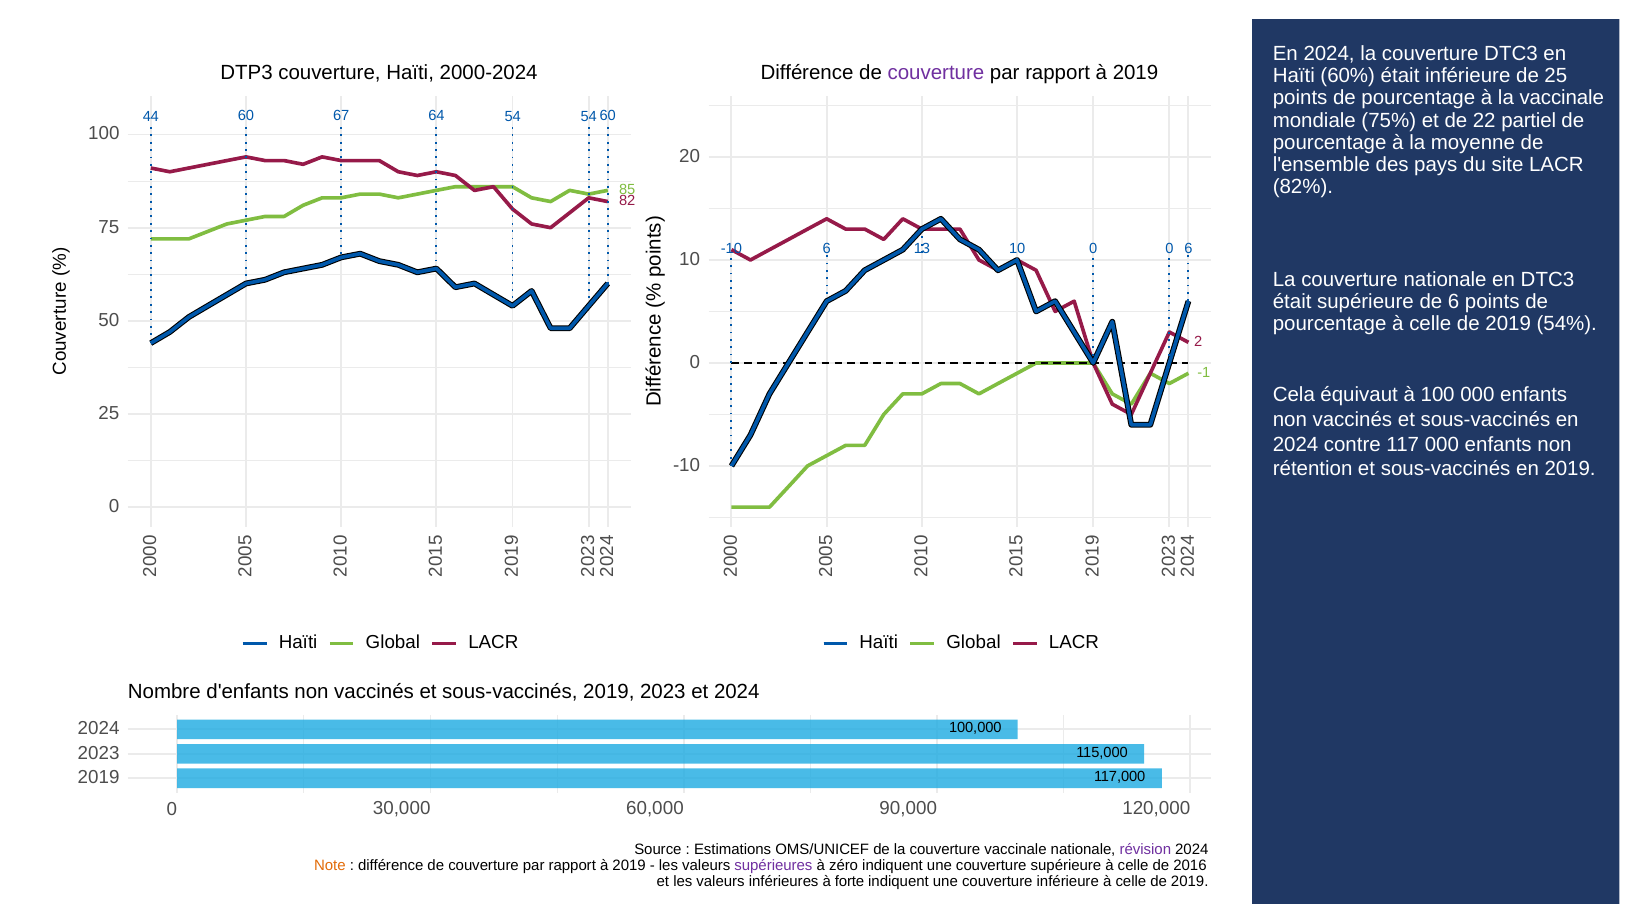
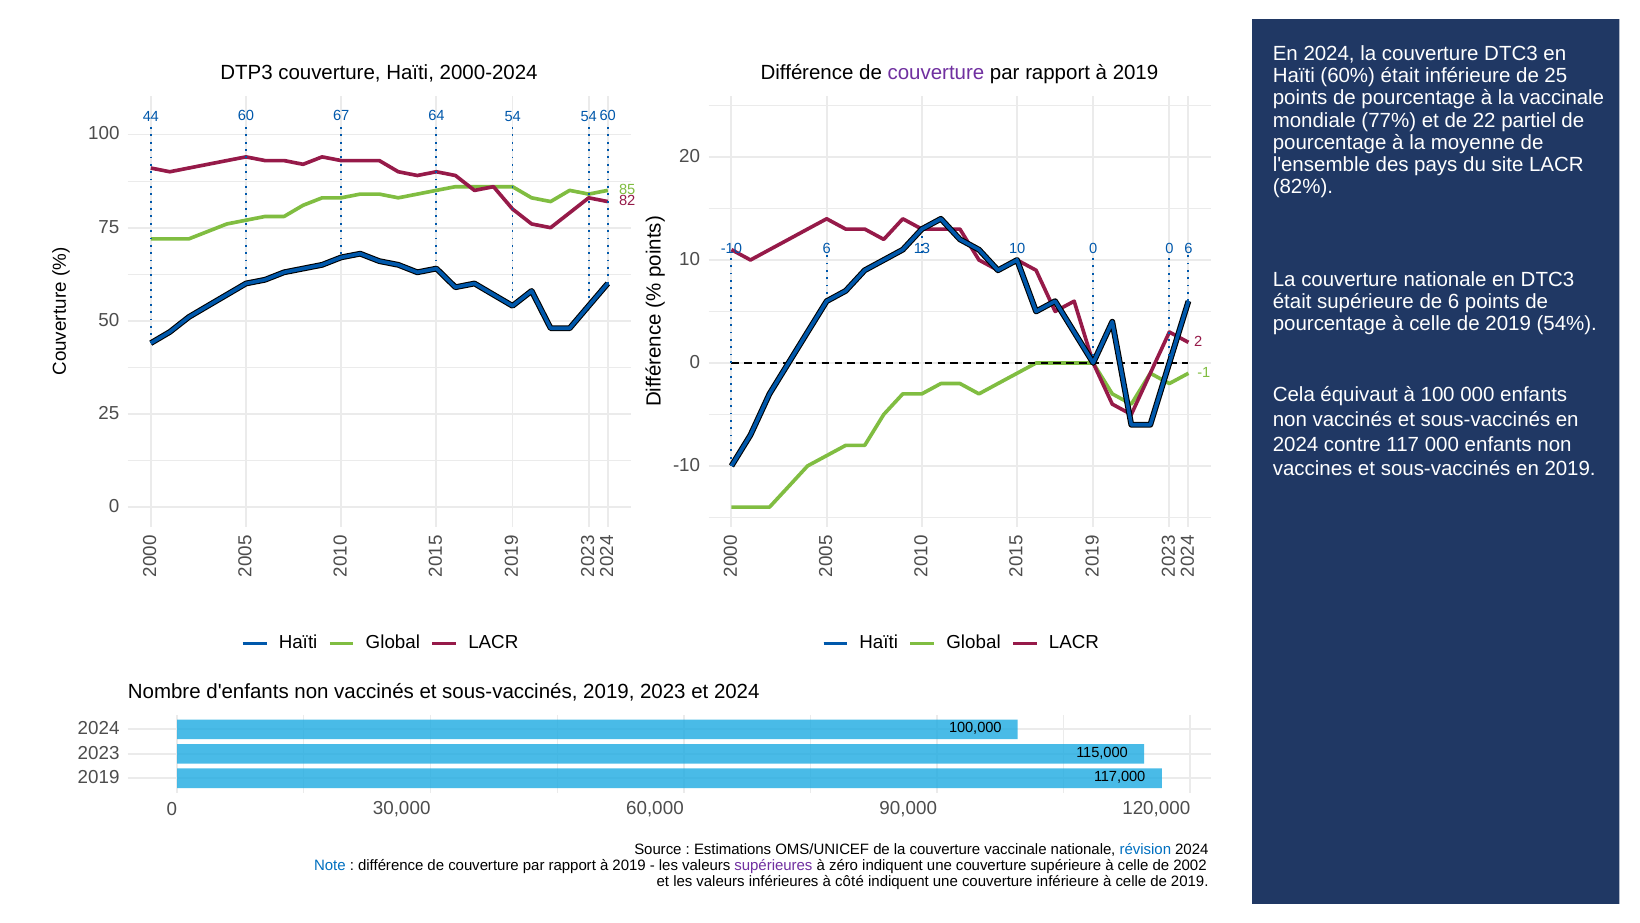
75%: 75% -> 77% (1389, 120)
rétention: rétention -> vaccines (1313, 469)
révision colour: purple -> blue (1145, 849)
Note colour: orange -> blue (330, 865)
2016: 2016 -> 2002 (1190, 865)
forte: forte -> côté (849, 881)
